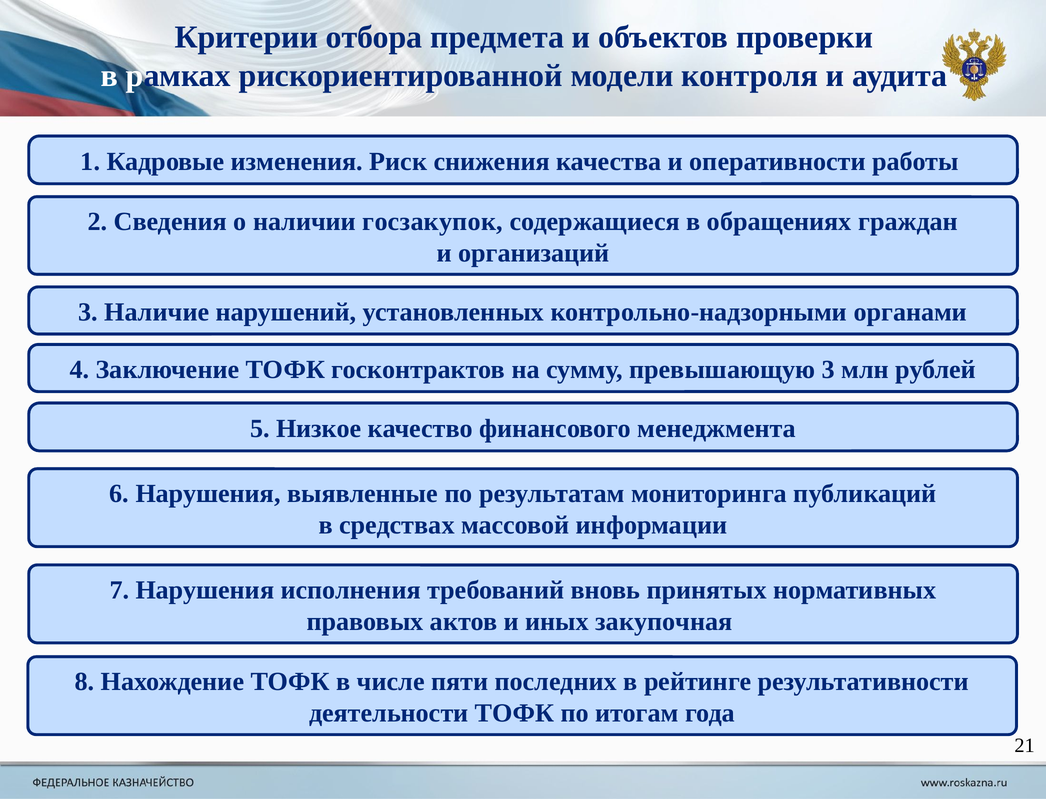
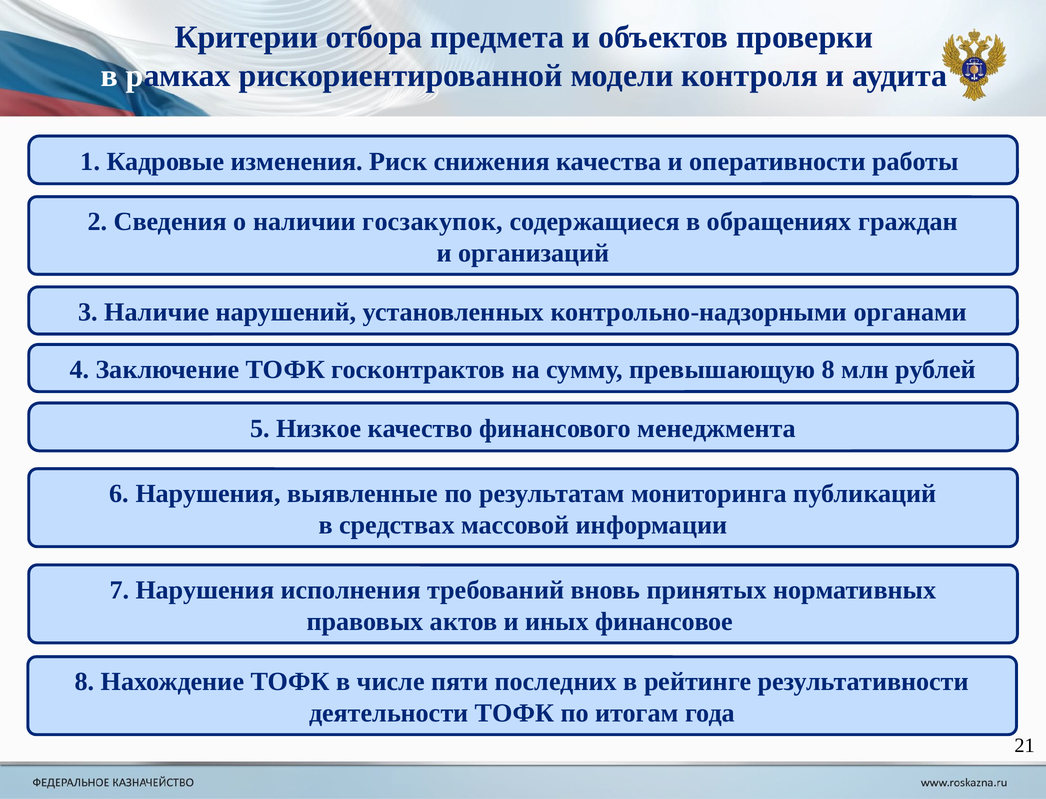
превышающую 3: 3 -> 8 (828, 370)
закупочная: закупочная -> финансовое (664, 621)
